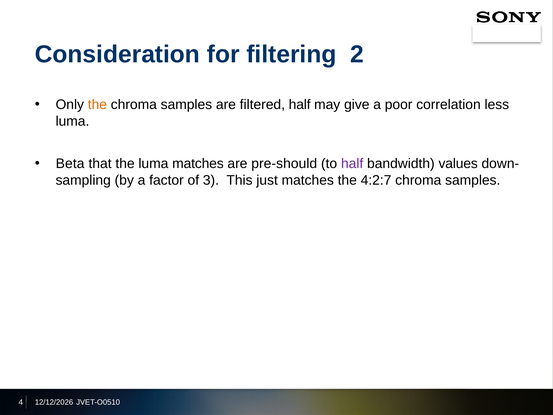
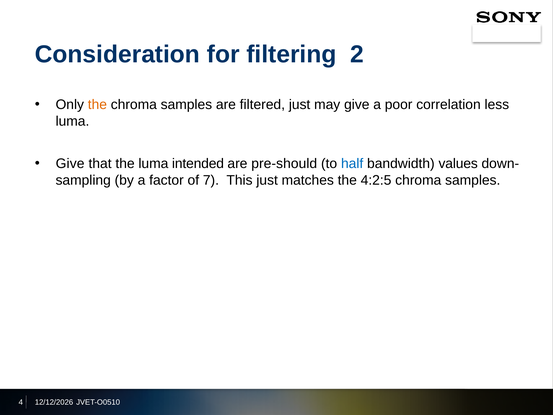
filtered half: half -> just (300, 104)
Beta: Beta -> Give (70, 163)
luma matches: matches -> intended (198, 163)
half colour: purple -> blue (352, 163)
3: 3 -> 7 (211, 180)
4:2:7: 4:2:7 -> 4:2:5 (376, 180)
